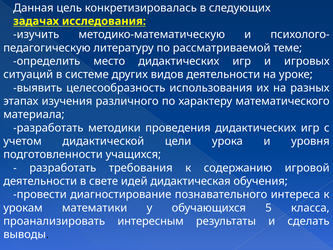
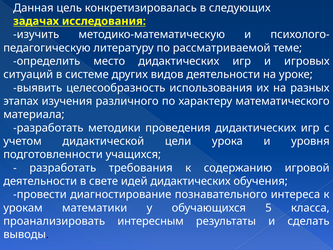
идей дидактическая: дидактическая -> дидактических (191, 181)
